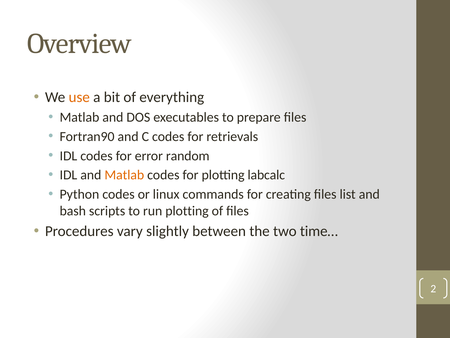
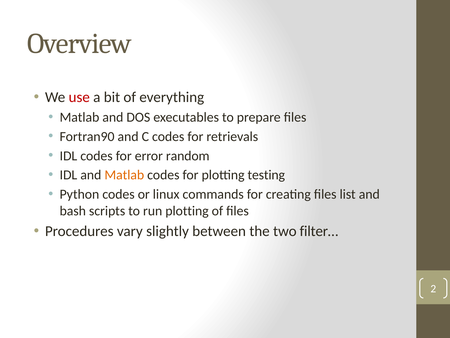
use colour: orange -> red (79, 97)
labcalc: labcalc -> testing (266, 175)
time…: time… -> filter… (319, 231)
